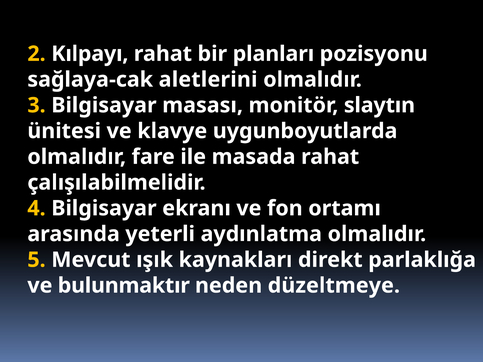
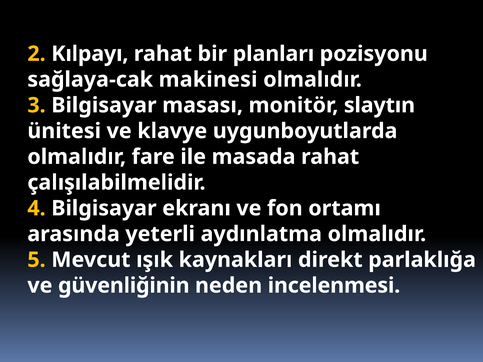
aletlerini: aletlerini -> makinesi (208, 80)
bulunmaktır: bulunmaktır -> güvenliğinin (124, 286)
düzeltmeye: düzeltmeye -> incelenmesi (334, 286)
